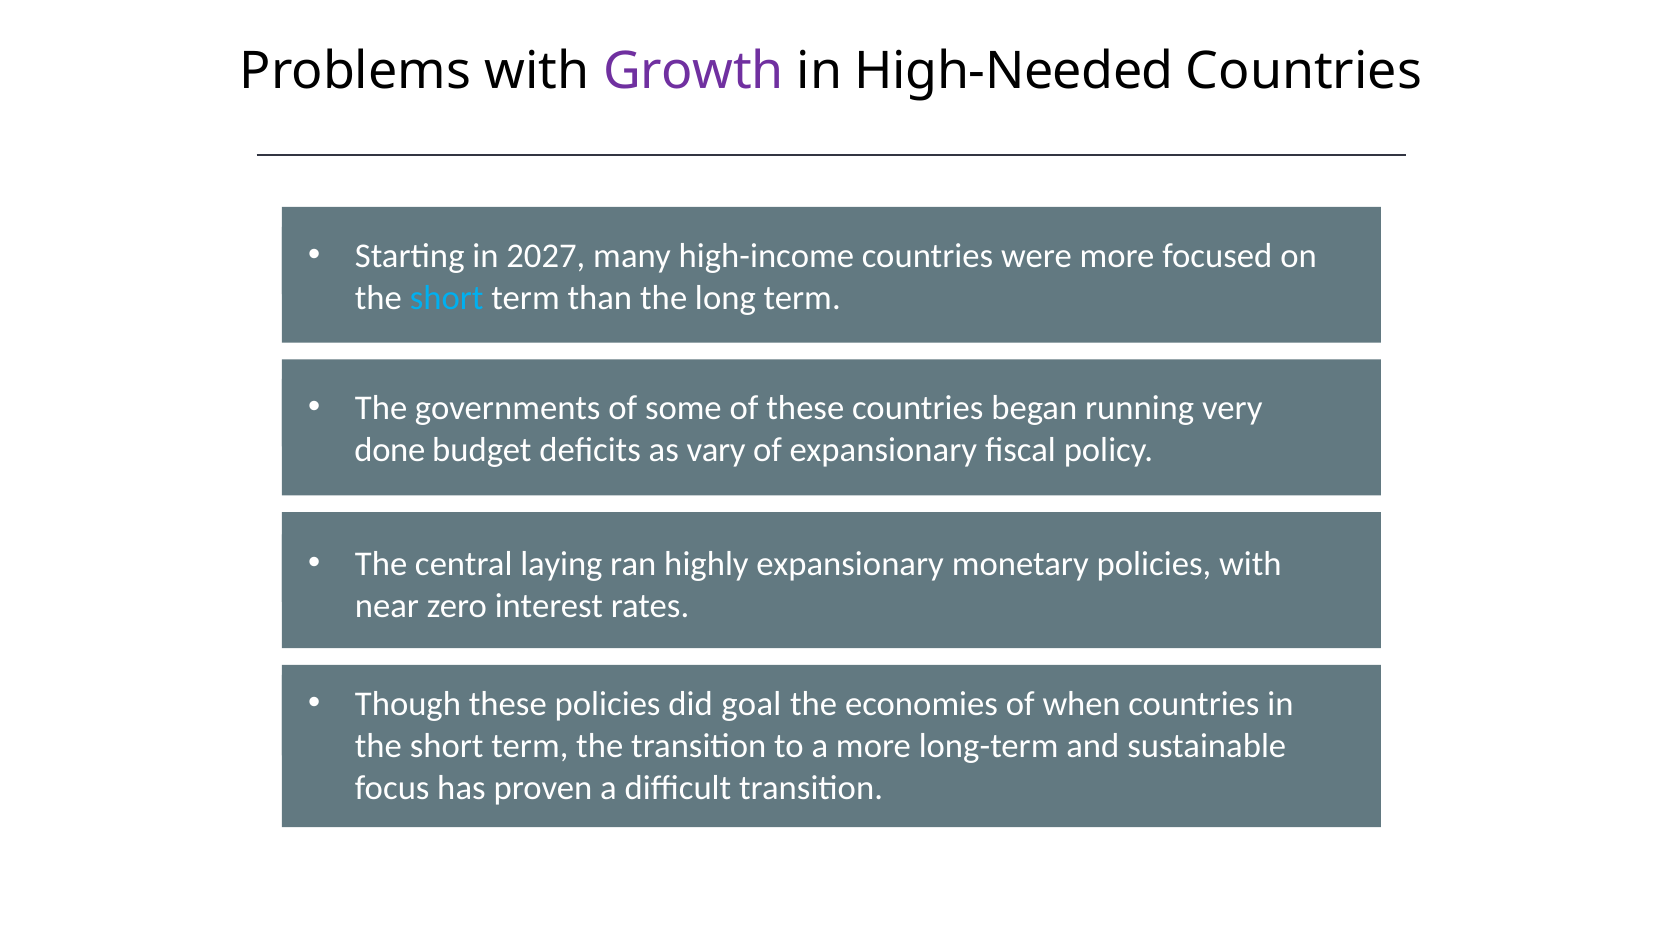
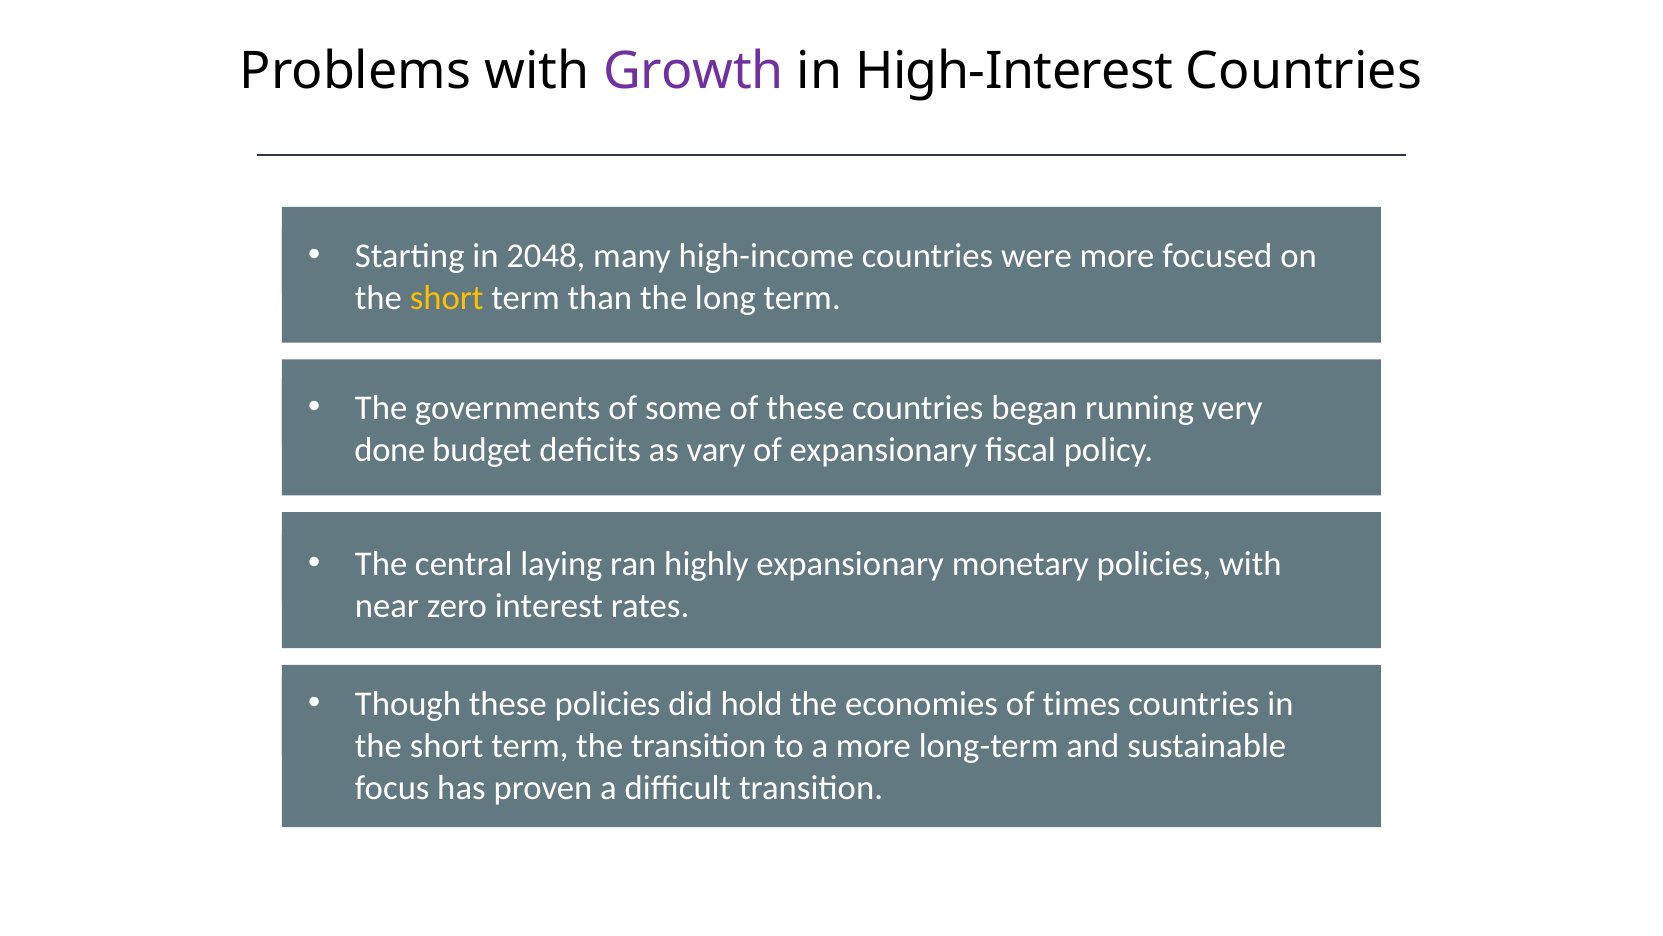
High-Needed: High-Needed -> High-Interest (1014, 72)
2027: 2027 -> 2048 (546, 256)
short colour: light blue -> yellow (447, 298)
goal: goal -> hold (752, 704)
when: when -> times (1082, 704)
